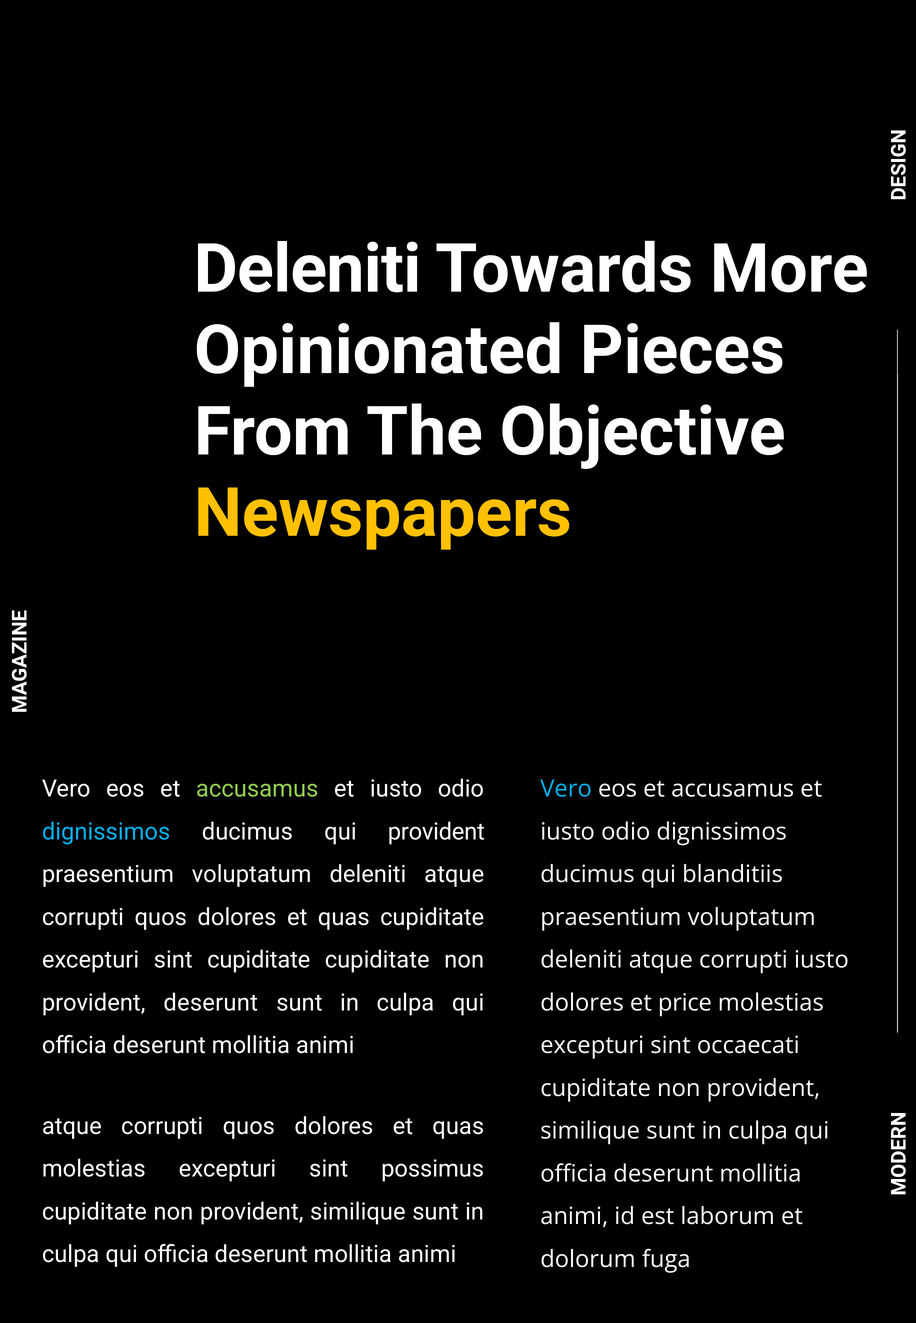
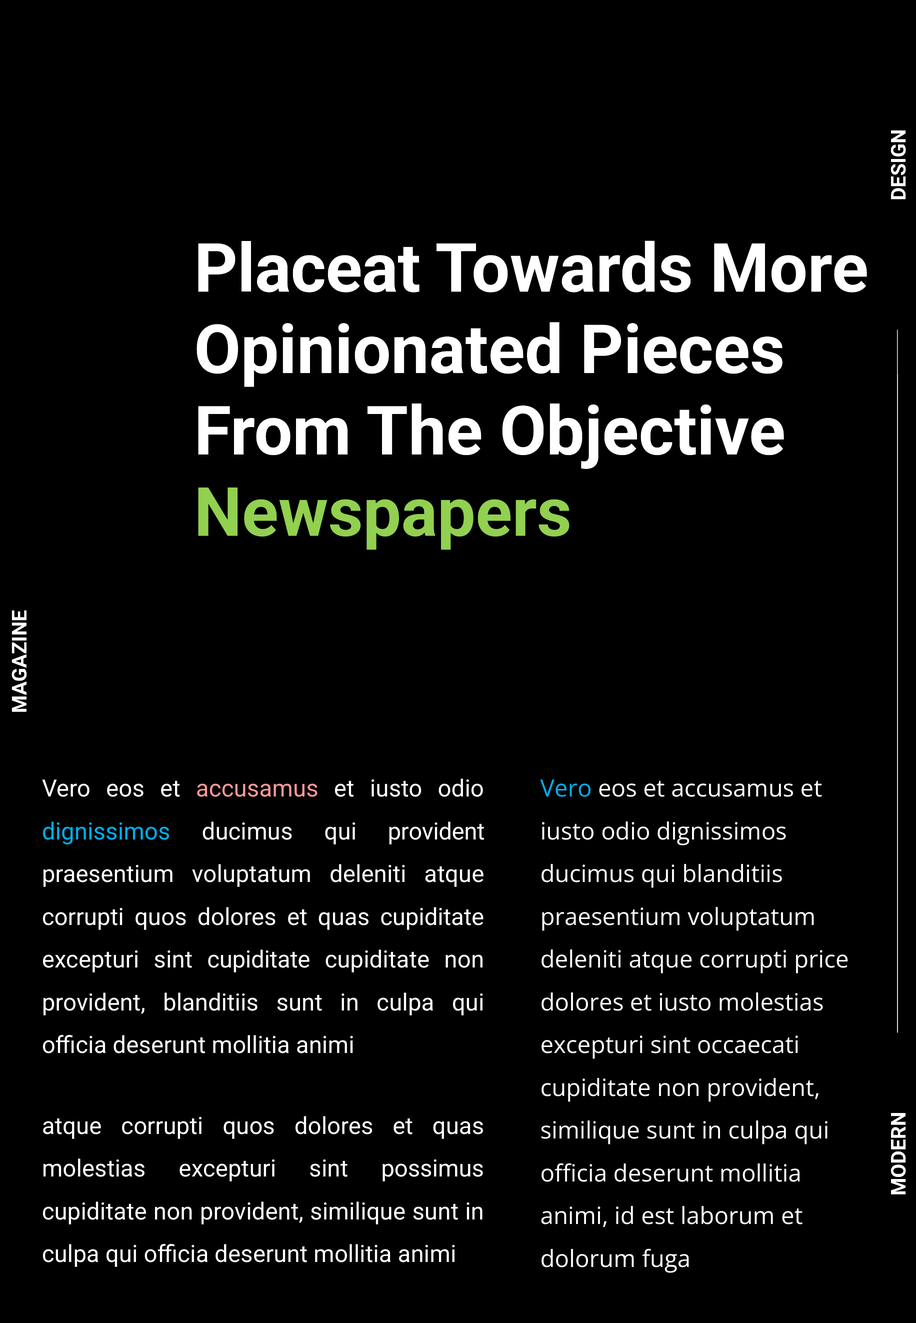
Deleniti: Deleniti -> Placeat (307, 269)
Newspapers colour: yellow -> light green (383, 514)
accusamus colour: light green -> pink (257, 789)
corrupti iusto: iusto -> price (821, 960)
provident deserunt: deserunt -> blanditiis (211, 1003)
dolores et price: price -> iusto (685, 1003)
